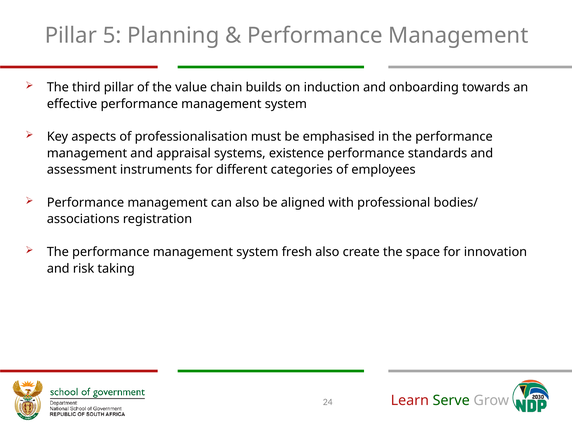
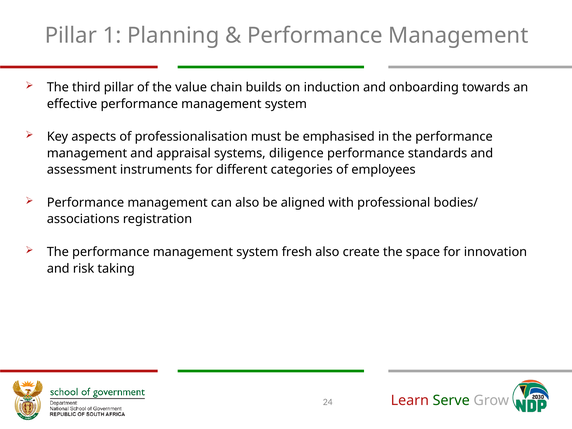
5: 5 -> 1 (112, 35)
existence: existence -> diligence (296, 153)
